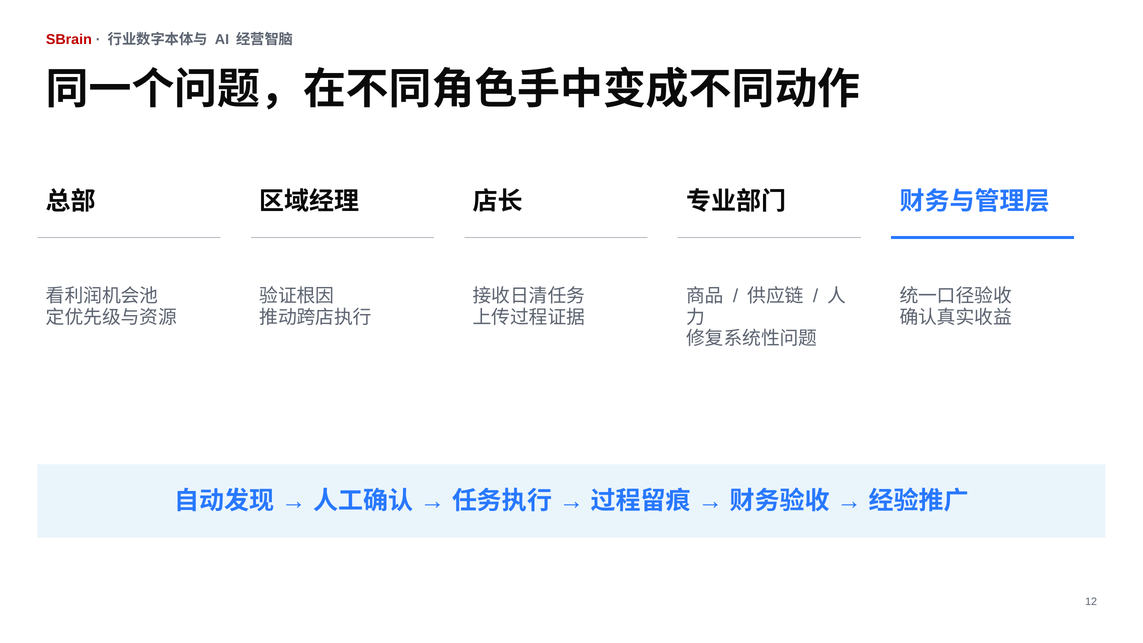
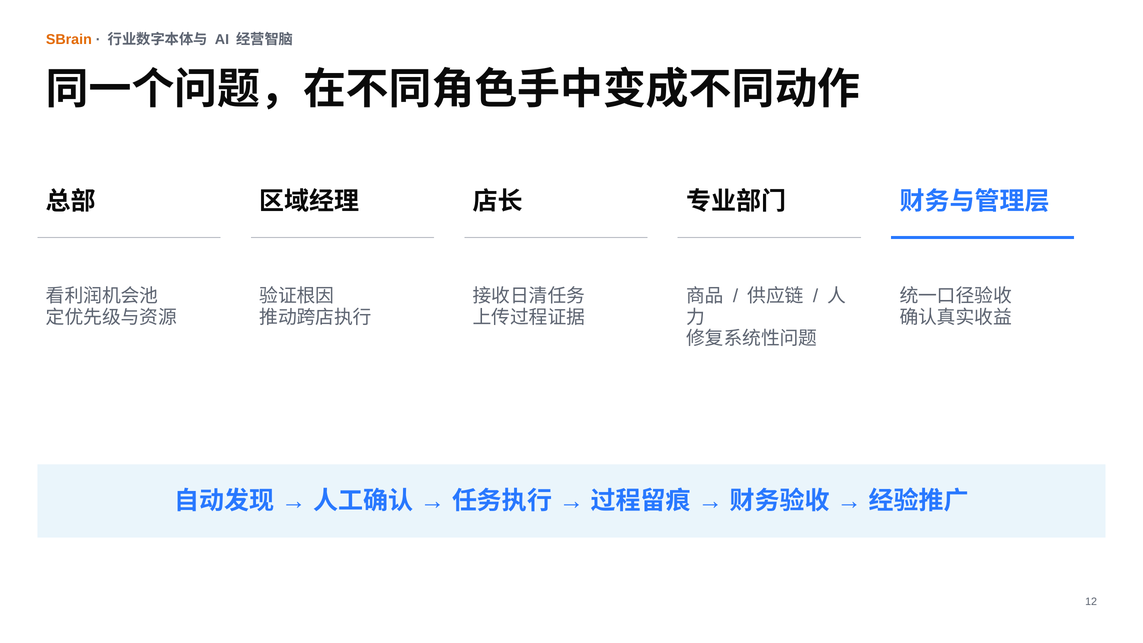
SBrain colour: red -> orange (69, 39)
